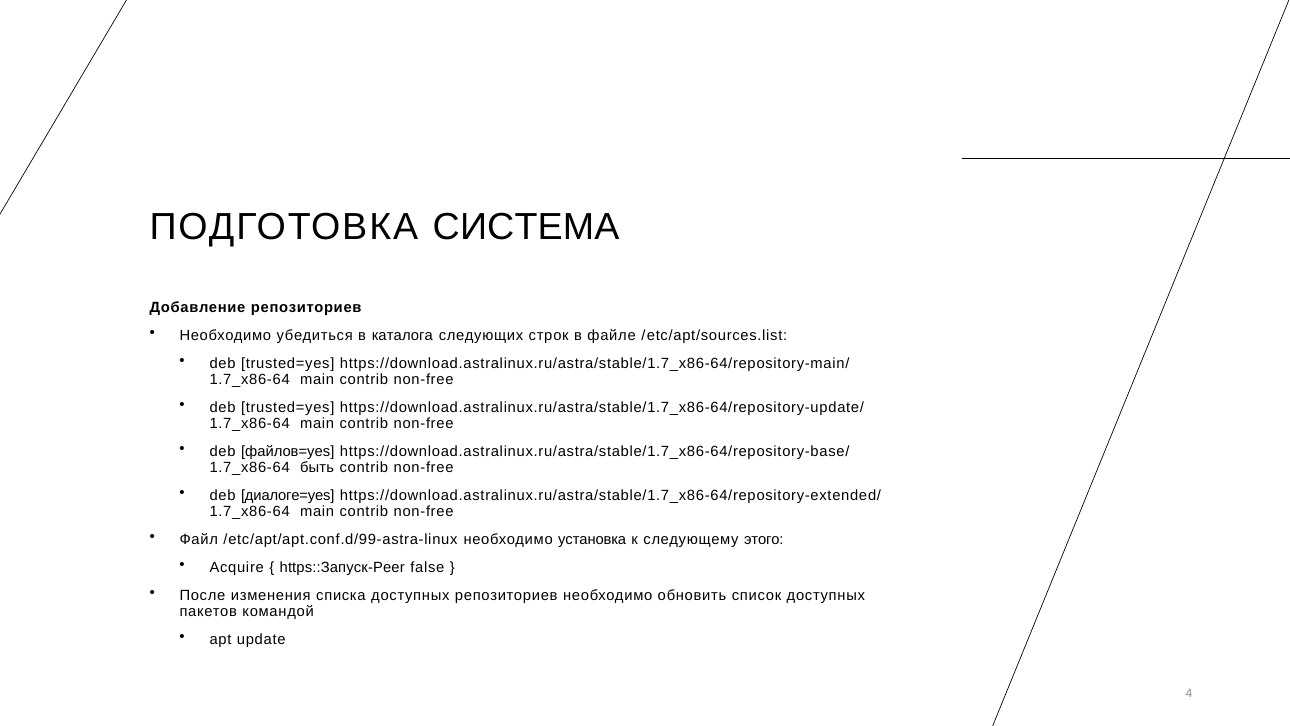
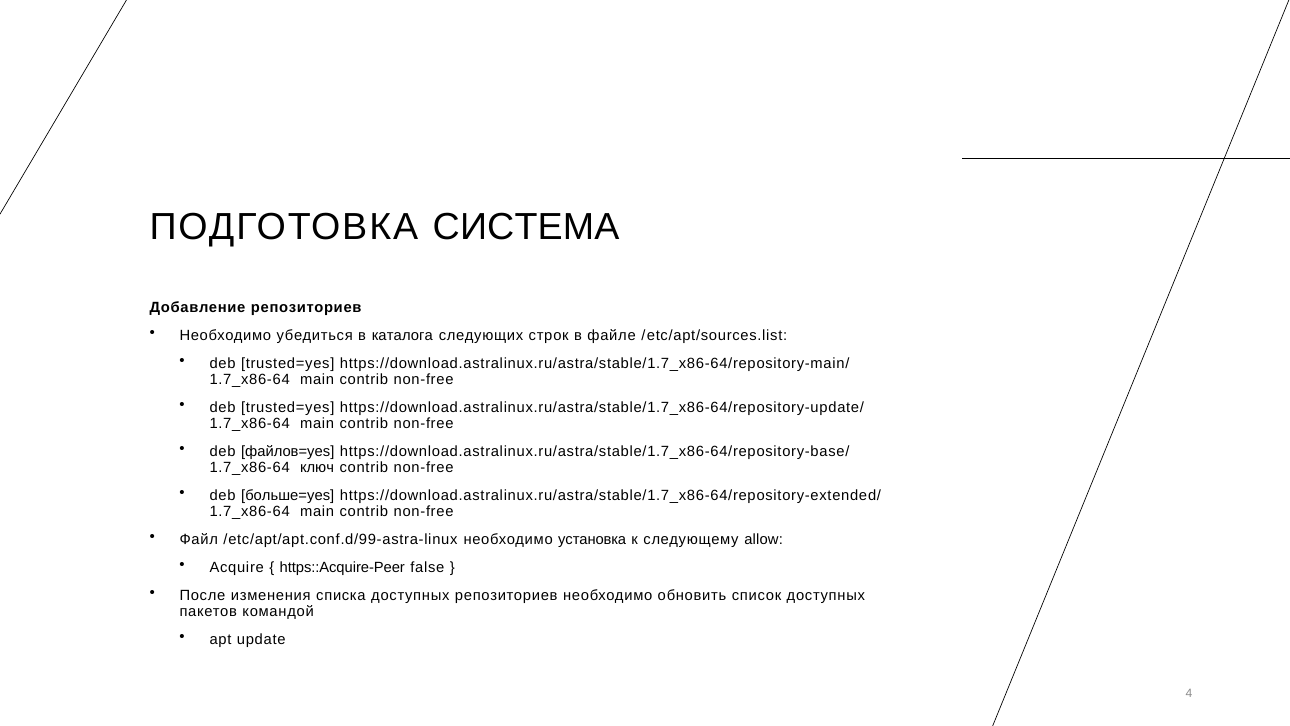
быть: быть -> ключ (317, 467)
диалоге=yes: диалоге=yes -> больше=yes (288, 495)
этого: этого -> allow (764, 539)
https::Запуск-Peer: https::Запуск-Peer -> https::Acquire-Peer (342, 567)
